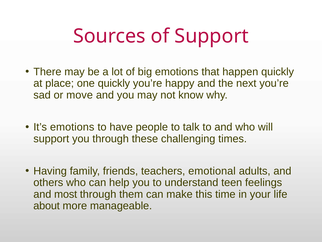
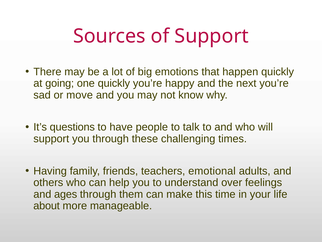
place: place -> going (60, 83)
It’s emotions: emotions -> questions (72, 127)
teen: teen -> over (232, 182)
most: most -> ages (66, 194)
